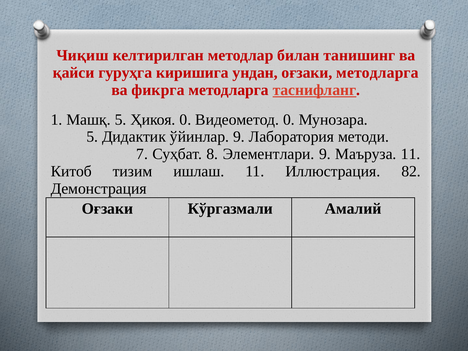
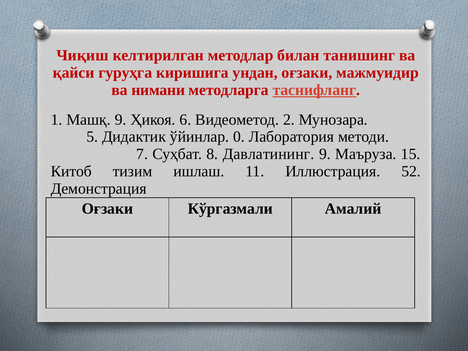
оғзаки методларга: методларга -> мажмуидир (378, 73)
фикрга: фикрга -> нимани (158, 90)
Машқ 5: 5 -> 9 (121, 120)
Ҳикоя 0: 0 -> 6 (185, 120)
Видеометод 0: 0 -> 2 (289, 120)
ўйинлар 9: 9 -> 0 (239, 137)
Элементлари: Элементлари -> Давлатининг (269, 154)
Маъруза 11: 11 -> 15 (411, 154)
82: 82 -> 52 (411, 171)
